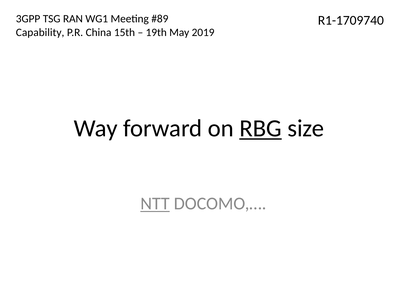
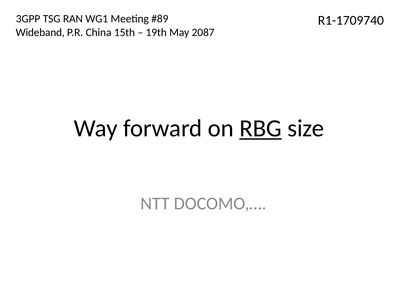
Capability: Capability -> Wideband (40, 32)
2019: 2019 -> 2087 (203, 32)
NTT underline: present -> none (155, 204)
